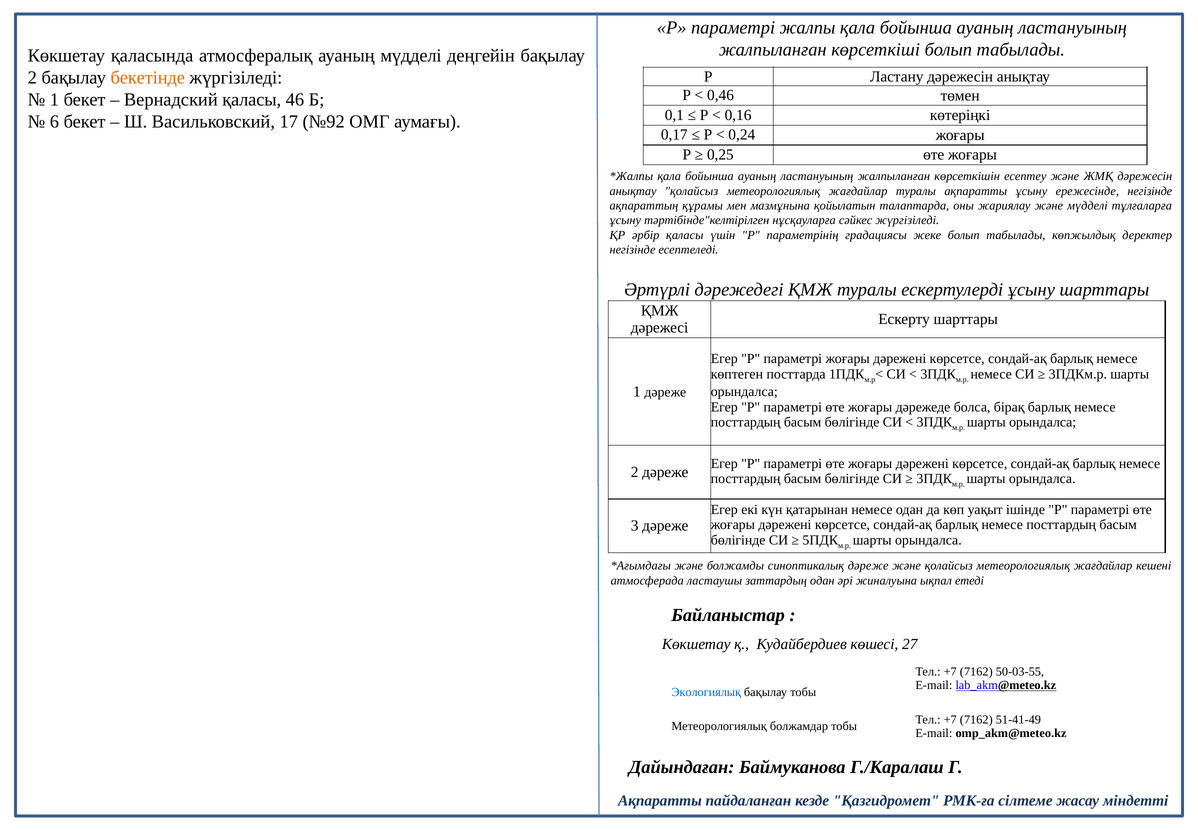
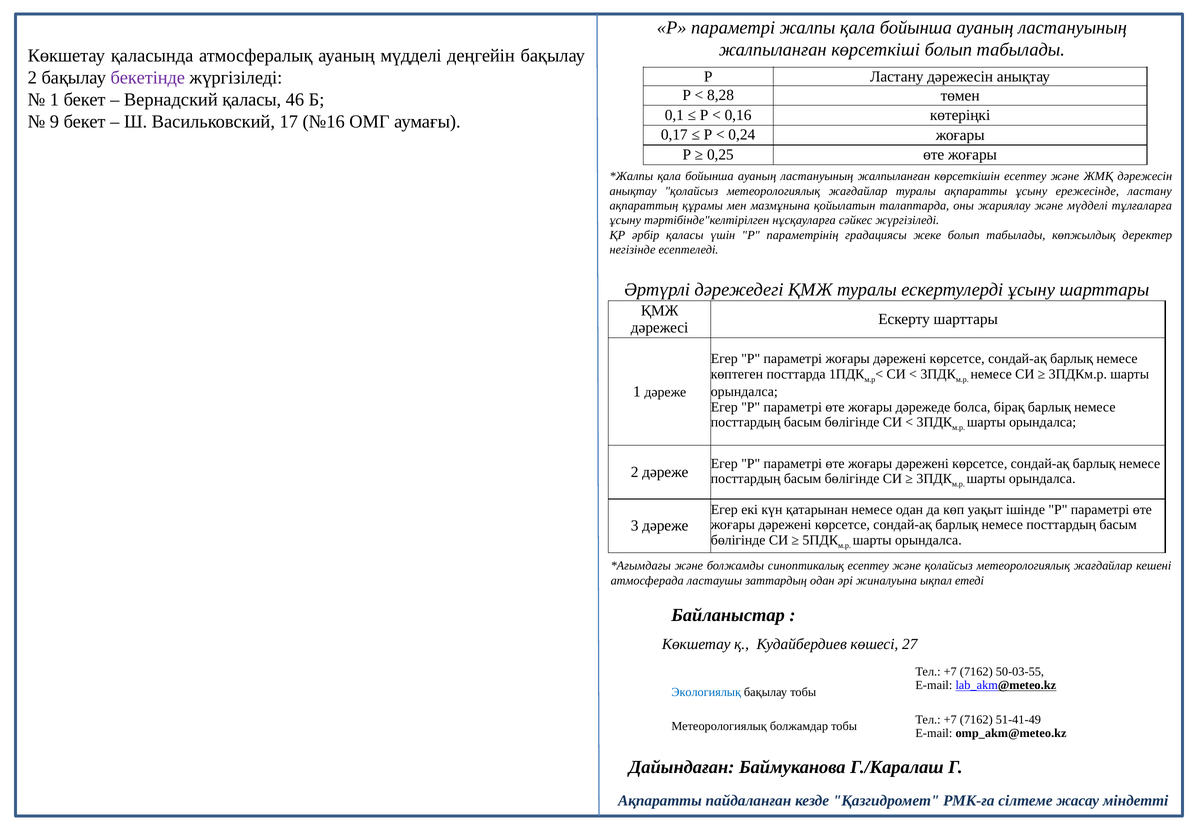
бекетінде colour: orange -> purple (148, 78)
0,46: 0,46 -> 8,28 (721, 95)
6: 6 -> 9 (54, 122)
№92: №92 -> №16 (324, 122)
ережесінде негізінде: негізінде -> ластану (1150, 191)
синоптикалық дәреже: дәреже -> есептеу (868, 565)
